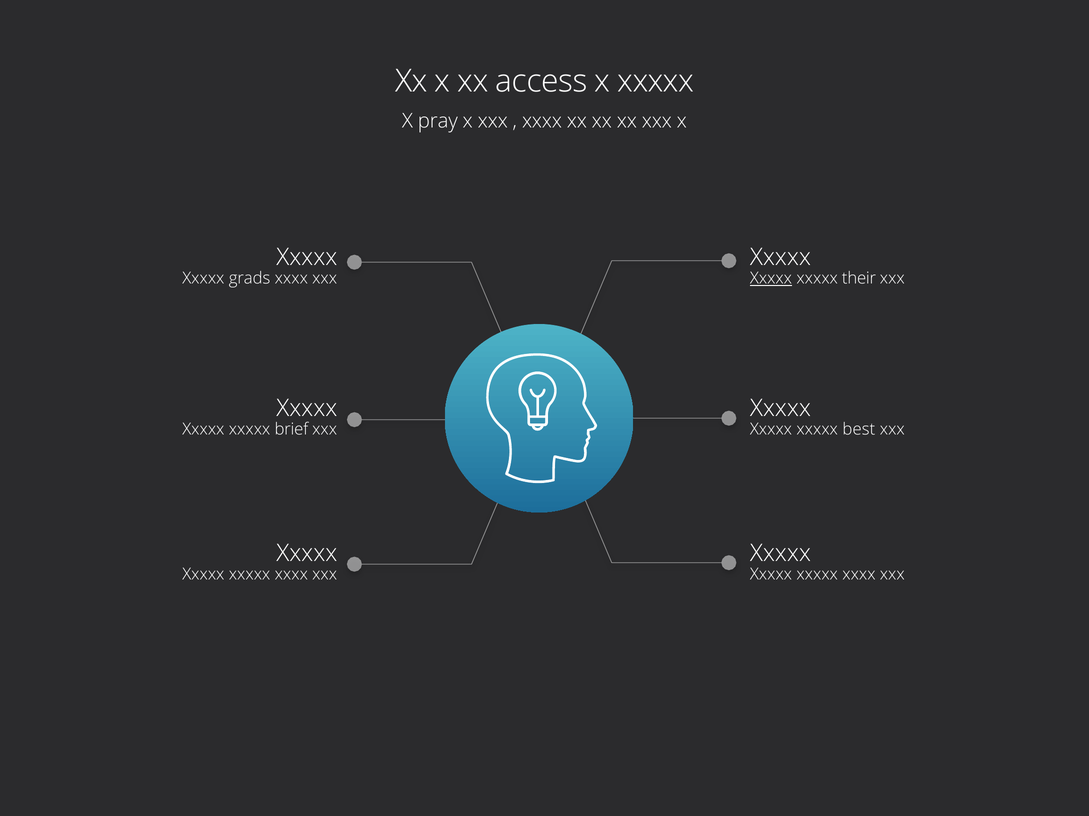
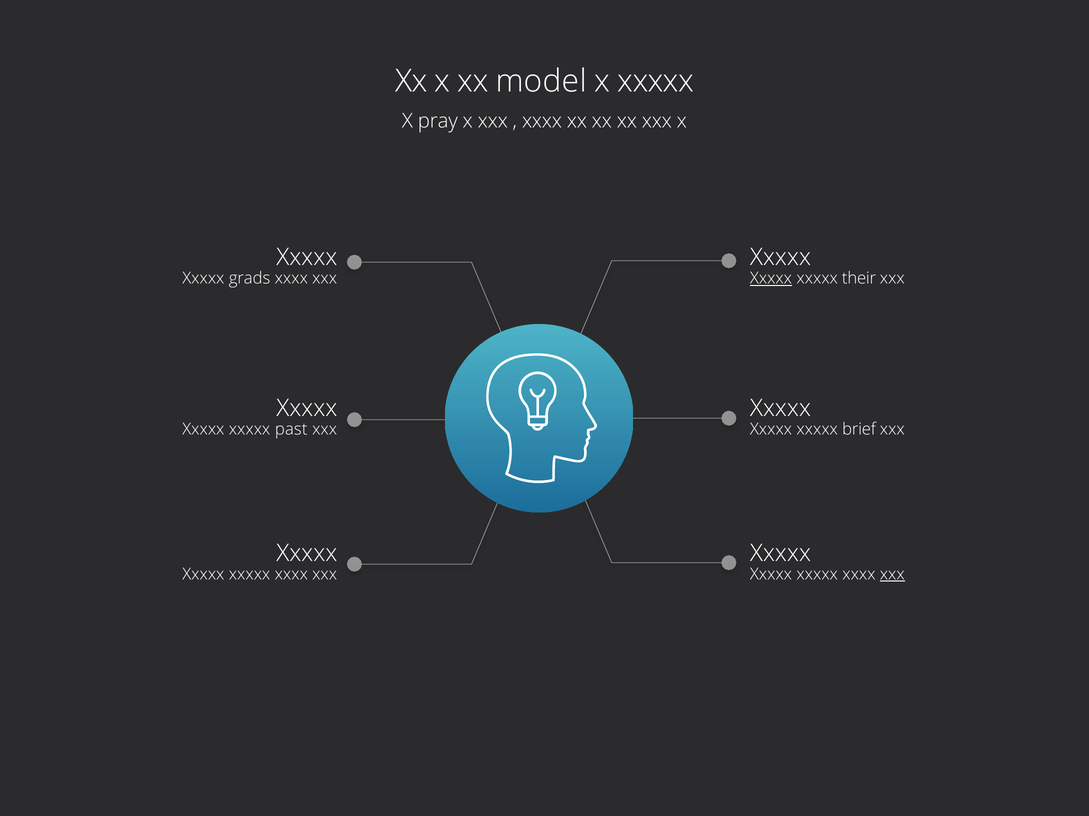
access: access -> model (541, 81)
brief: brief -> past (291, 430)
best: best -> brief (859, 430)
xxx underline: none -> present (892, 575)
